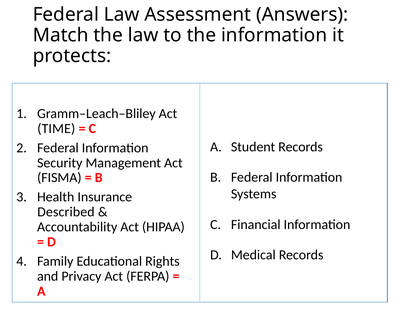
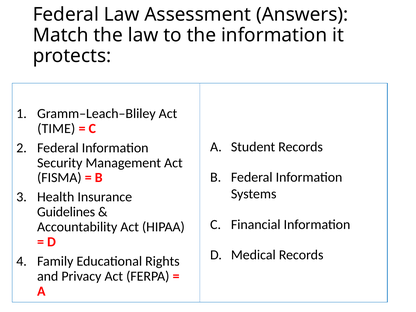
Described: Described -> Guidelines (66, 212)
